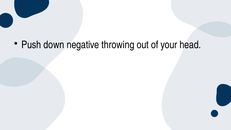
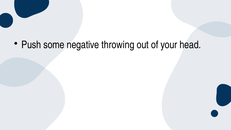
down: down -> some (54, 45)
